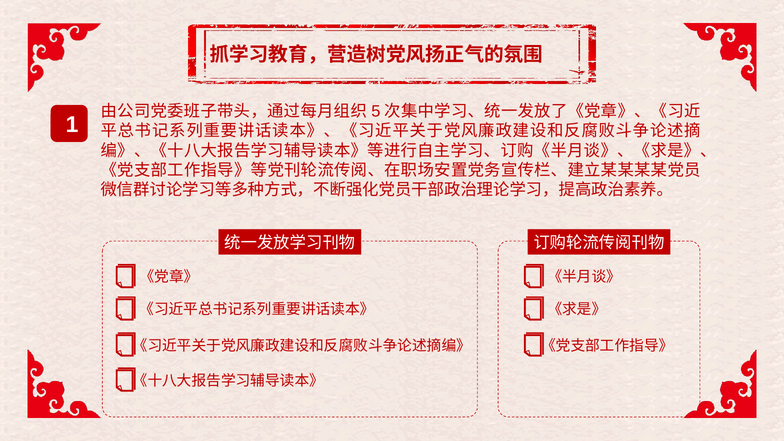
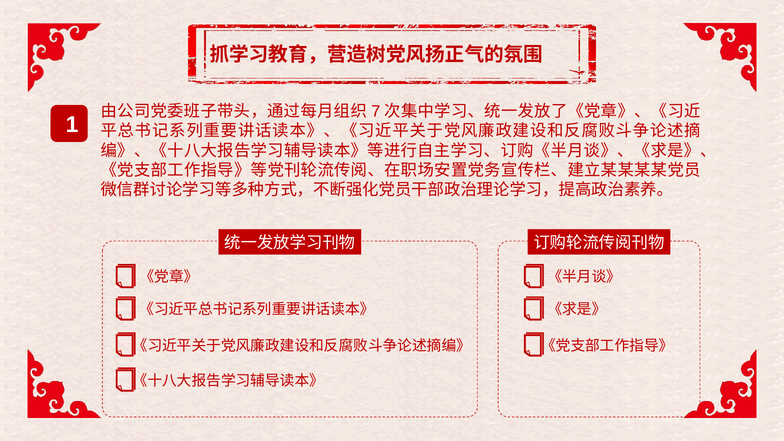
5: 5 -> 7 (376, 111)
